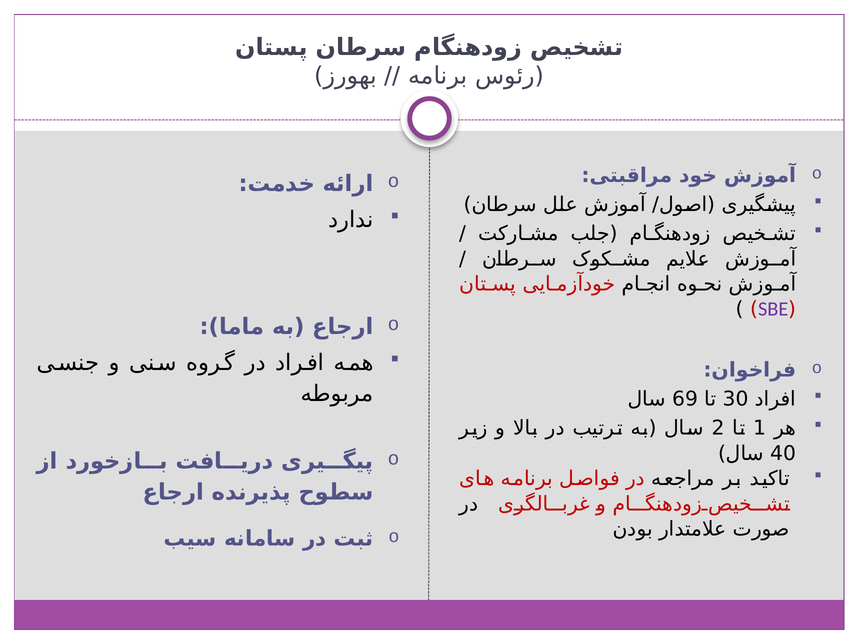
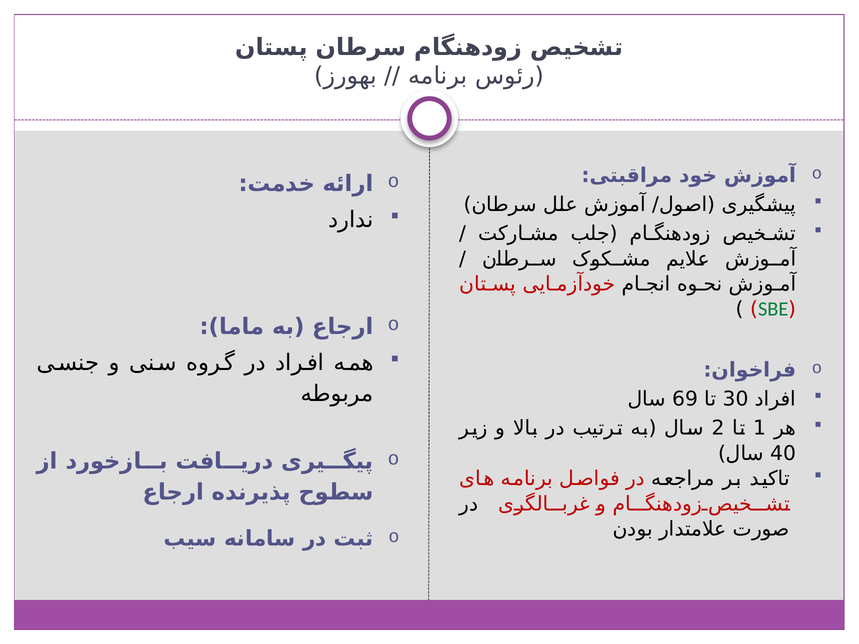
SBE colour: purple -> green (773, 309)
